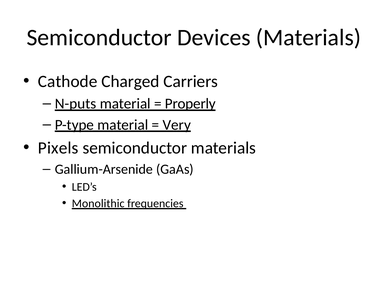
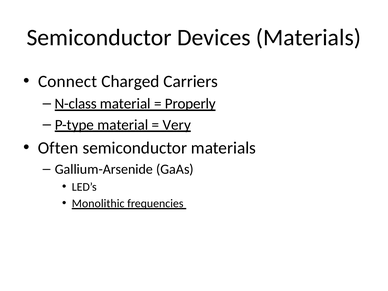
Cathode: Cathode -> Connect (68, 81)
N-puts: N-puts -> N-class (76, 104)
Pixels: Pixels -> Often (58, 148)
